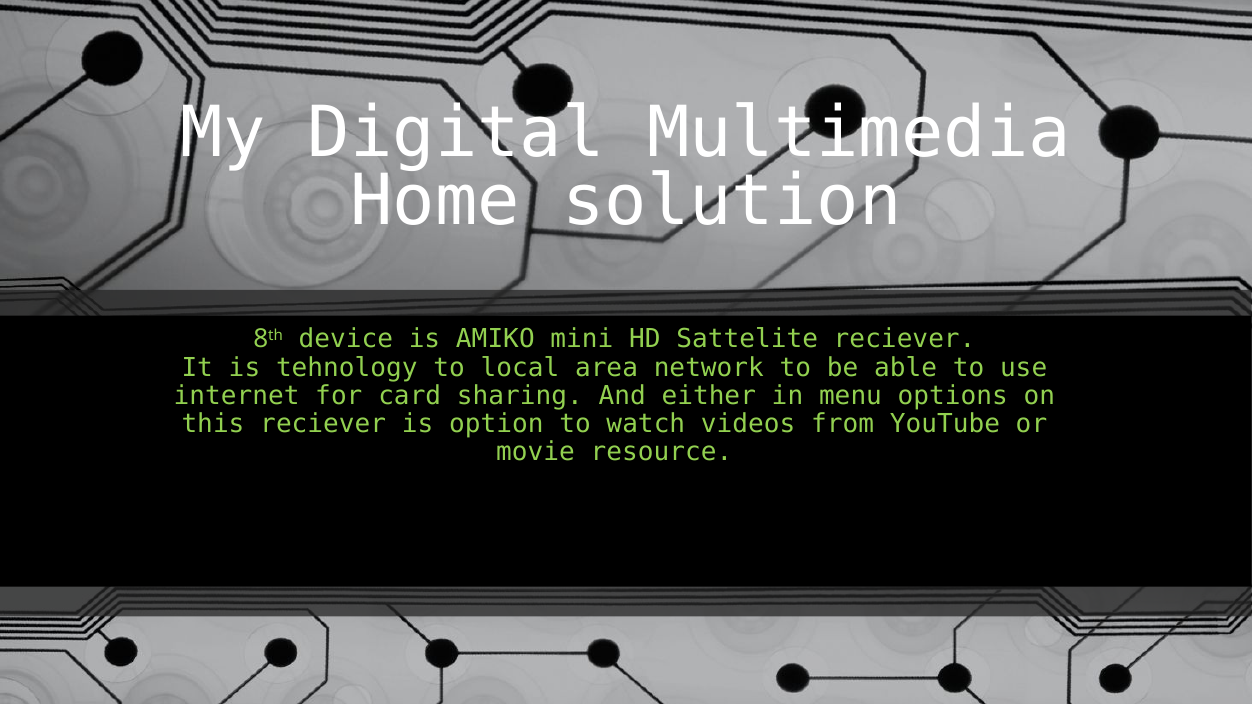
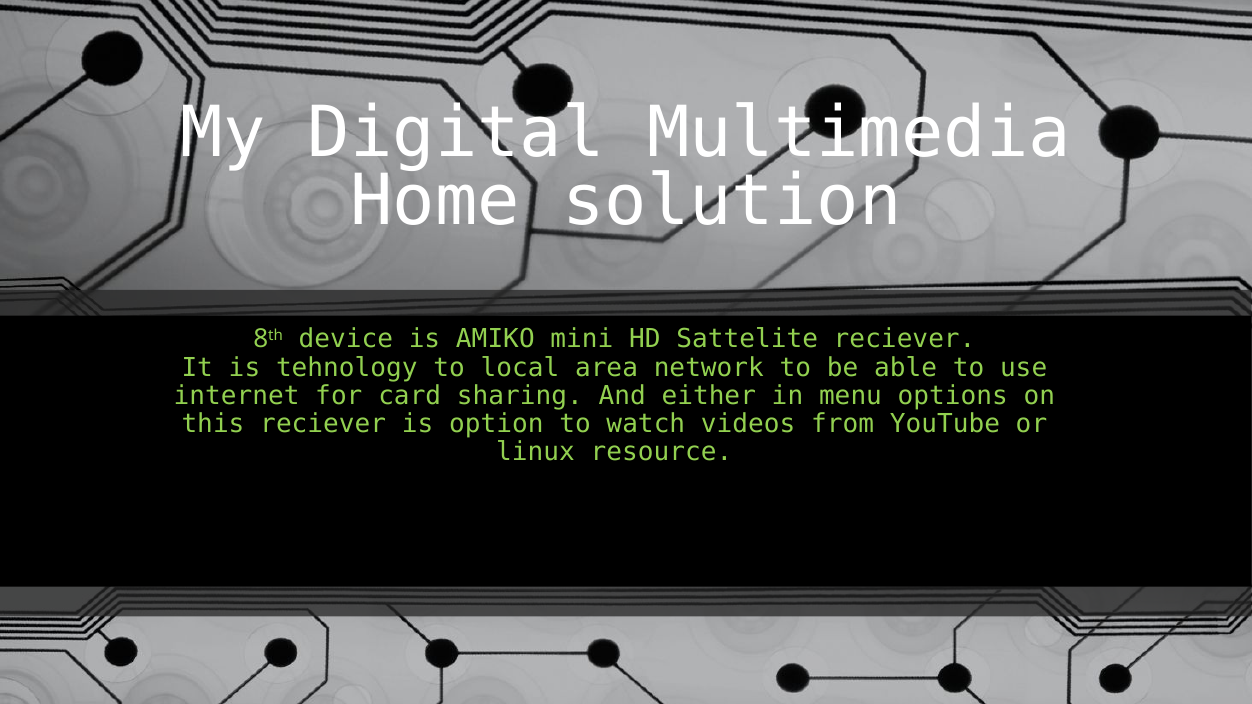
movie: movie -> linux (536, 452)
